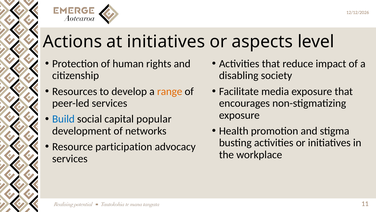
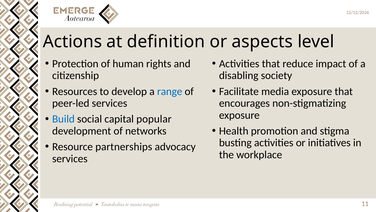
at initiatives: initiatives -> definition (166, 42)
range colour: orange -> blue (170, 91)
participation: participation -> partnerships (124, 146)
